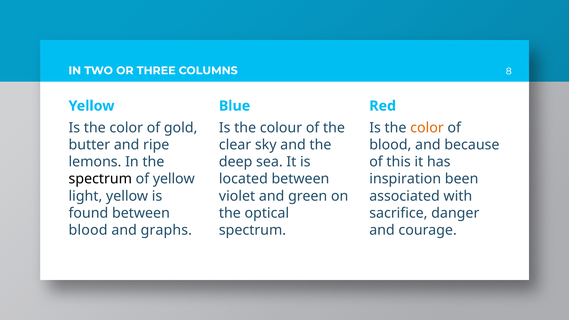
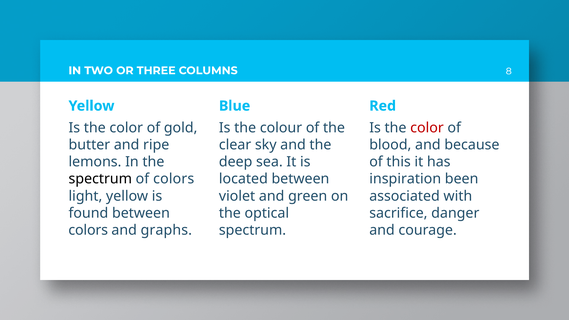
color colour: orange -> red (427, 128)
of yellow: yellow -> colors (174, 179)
blood: blood -> colors (88, 230)
